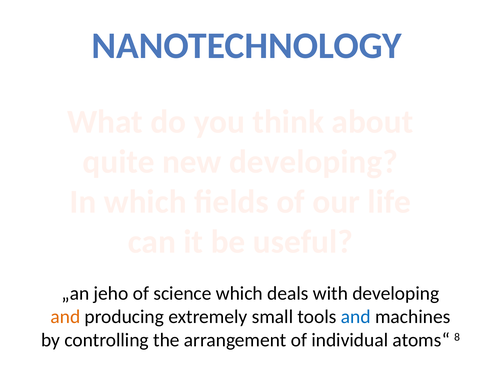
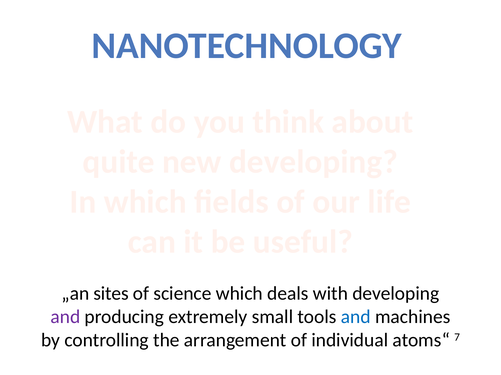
jeho: jeho -> sites (111, 294)
and colour: orange -> purple (65, 318)
8: 8 -> 7 (457, 338)
